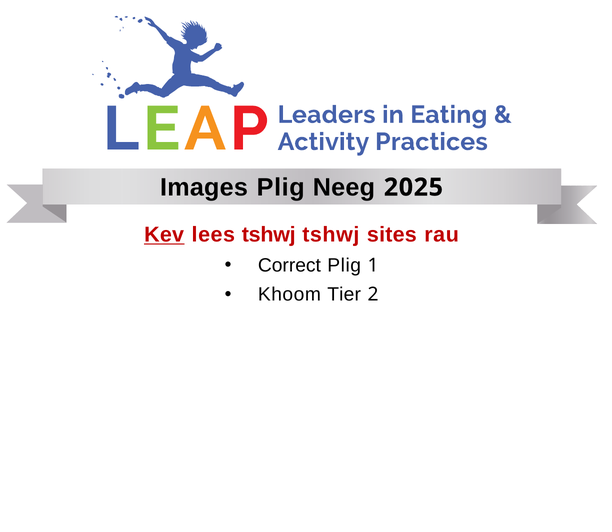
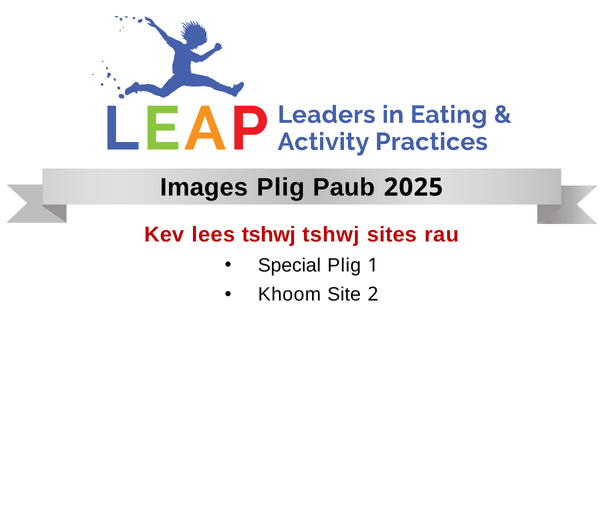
Neeg: Neeg -> Paub (344, 187)
Kev underline: present -> none (164, 235)
Correct: Correct -> Special (289, 265)
Tier: Tier -> Site (344, 295)
